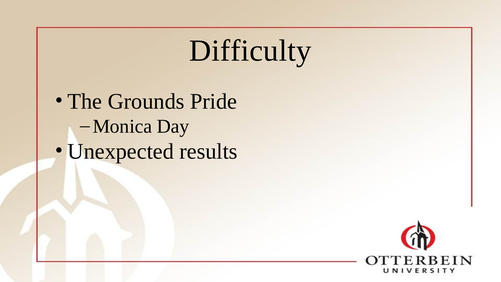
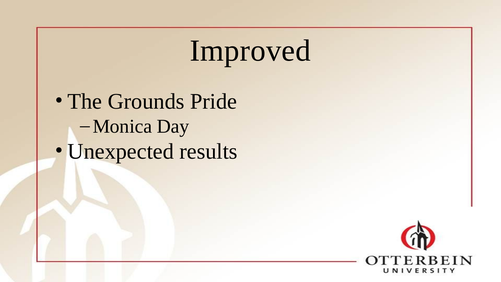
Difficulty: Difficulty -> Improved (250, 51)
